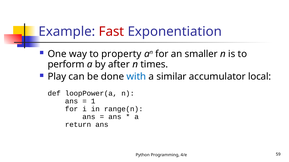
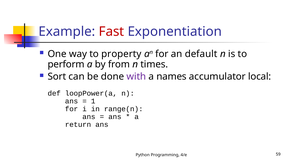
smaller: smaller -> default (201, 54)
after: after -> from (119, 64)
Play: Play -> Sort (57, 77)
with colour: blue -> purple (136, 77)
similar: similar -> names (172, 77)
